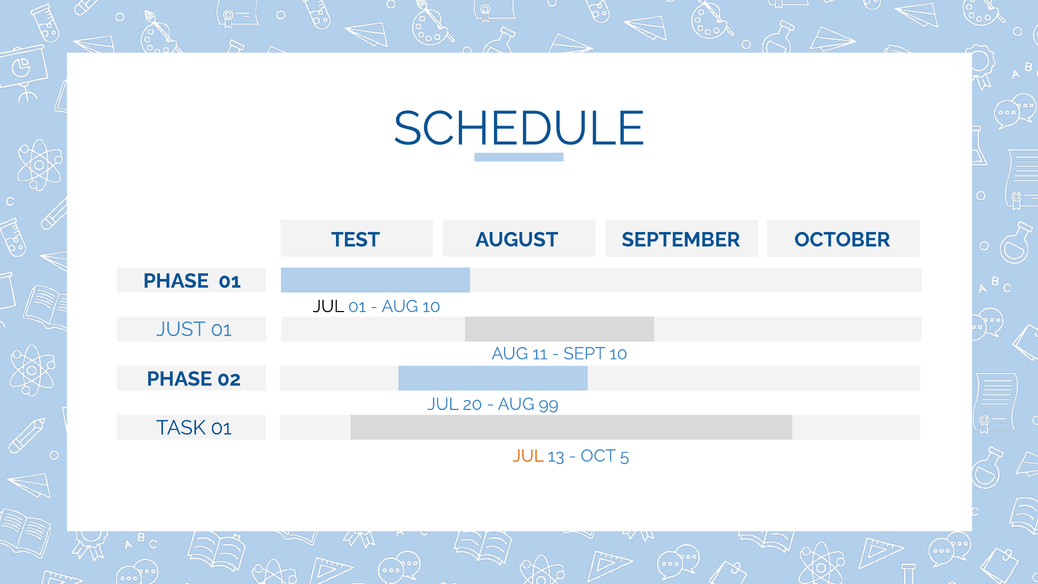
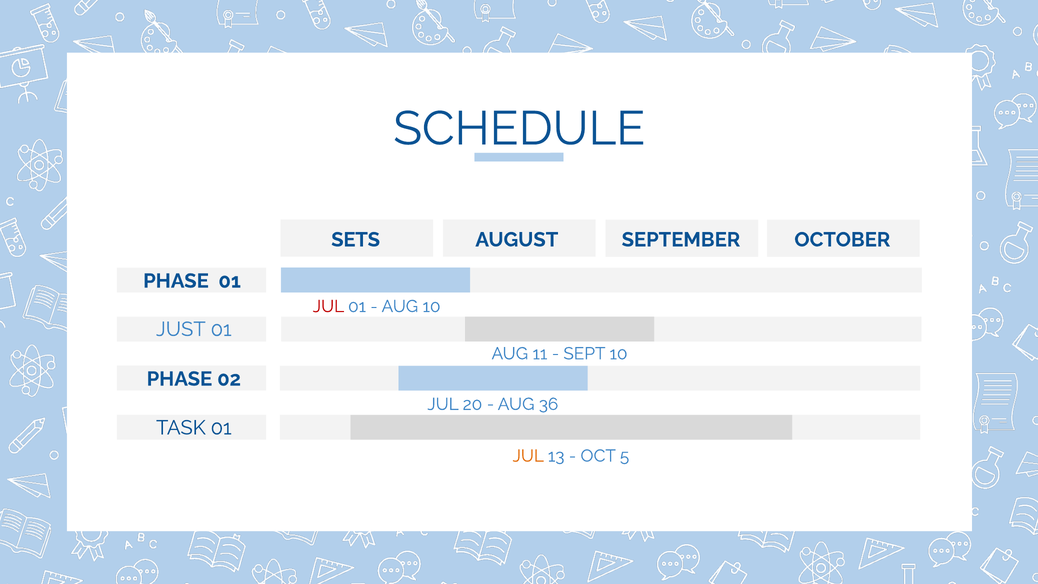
TEST: TEST -> SETS (356, 240)
JUL colour: black -> red (328, 306)
99: 99 -> 36 (549, 404)
